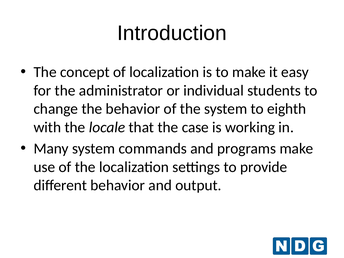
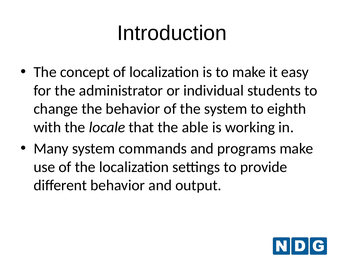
case: case -> able (195, 127)
